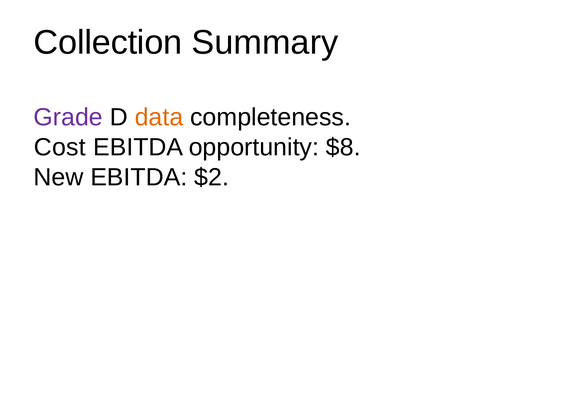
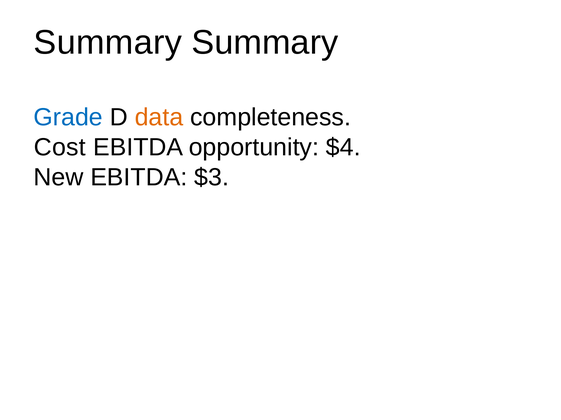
Collection: Collection -> Summary (108, 43)
Grade colour: purple -> blue (68, 118)
$8: $8 -> $4 (343, 148)
$2: $2 -> $3 (212, 177)
